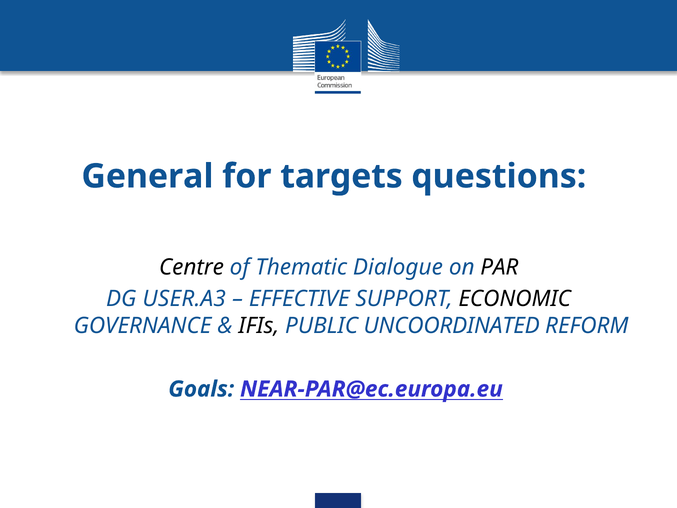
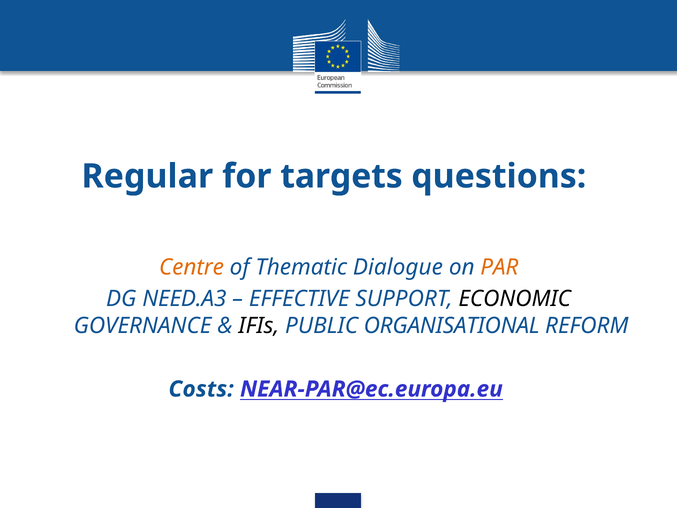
General: General -> Regular (147, 176)
Centre colour: black -> orange (192, 267)
PAR colour: black -> orange (499, 267)
USER.A3: USER.A3 -> NEED.A3 (184, 299)
UNCOORDINATED: UNCOORDINATED -> ORGANISATIONAL (452, 326)
Goals: Goals -> Costs (201, 389)
